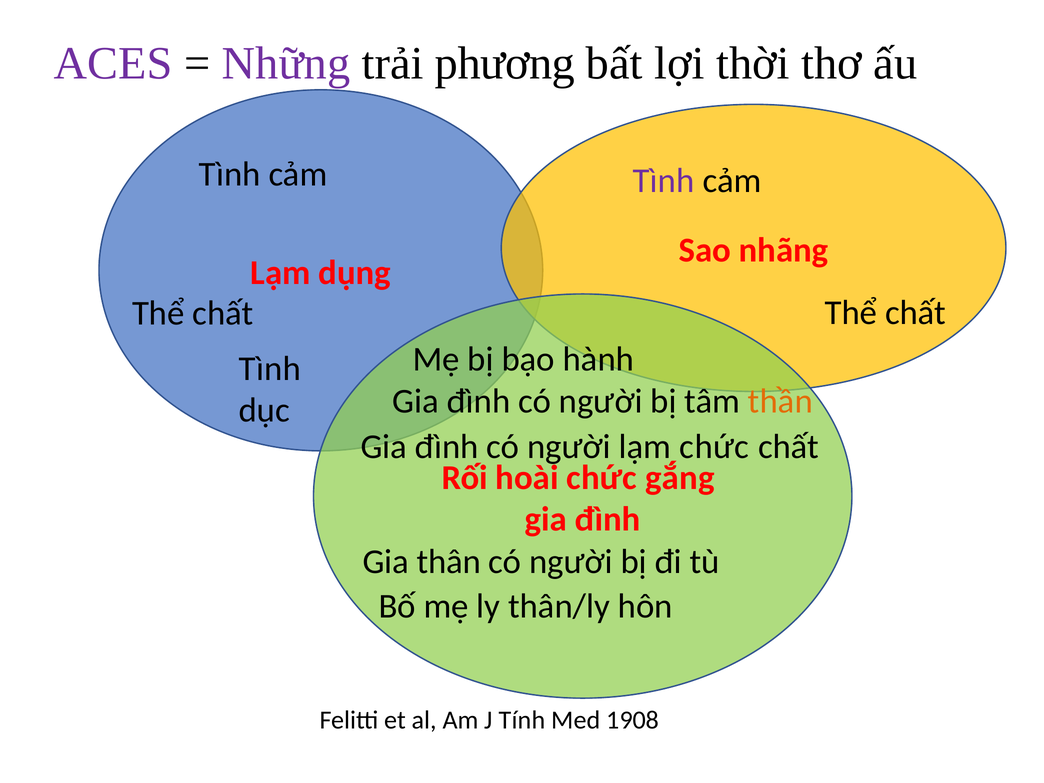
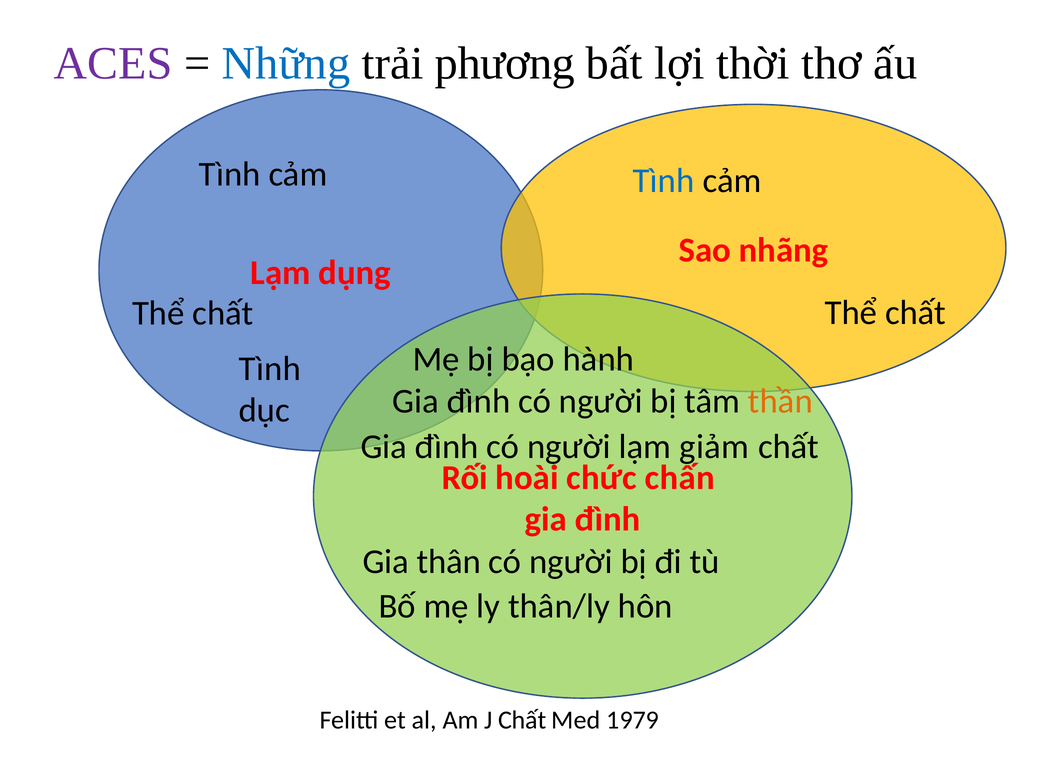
Những colour: purple -> blue (286, 63)
Tình colour: purple -> blue (664, 181)
lạm chức: chức -> giảm (714, 447)
gắng: gắng -> chấn (680, 478)
J Tính: Tính -> Chất (522, 720)
1908: 1908 -> 1979 (633, 720)
